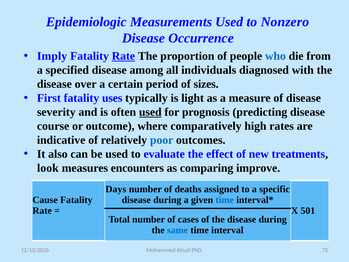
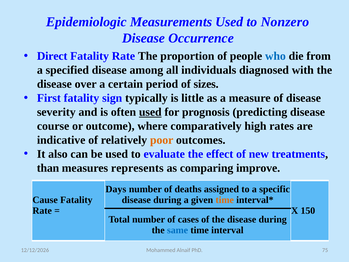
Imply: Imply -> Direct (52, 56)
Rate underline: present -> none (123, 56)
uses: uses -> sign (112, 98)
light: light -> little (193, 98)
poor colour: blue -> orange (162, 140)
look: look -> than (48, 168)
encounters: encounters -> represents (137, 168)
time colour: blue -> orange (225, 200)
501: 501 -> 150 (308, 210)
